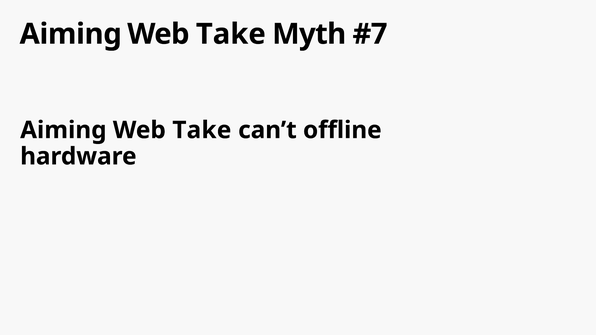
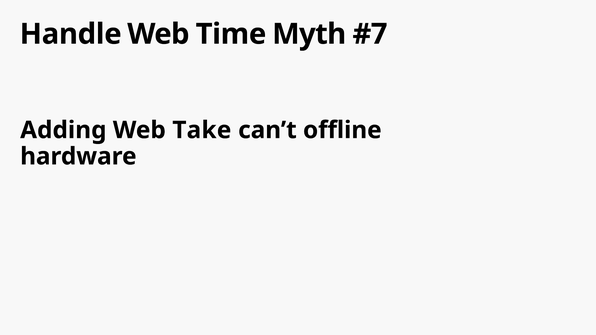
Aiming: Aiming -> Handle (71, 34)
Take: Take -> Time (231, 34)
Aiming: Aiming -> Adding (63, 130)
